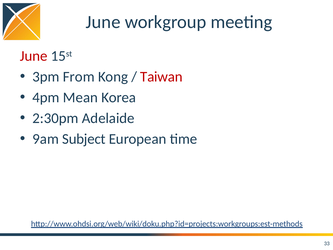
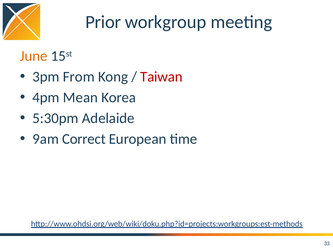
June: June -> Prior (103, 22)
June colour: red -> orange (34, 56)
2:30pm: 2:30pm -> 5:30pm (55, 118)
Subject: Subject -> Correct (84, 139)
